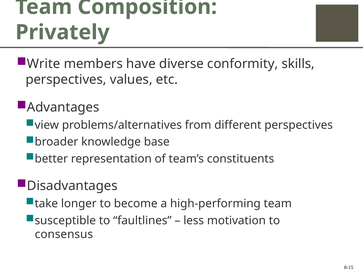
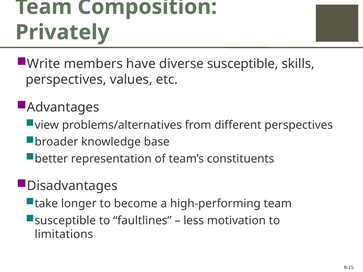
diverse conformity: conformity -> susceptible (243, 64)
consensus: consensus -> limitations (64, 235)
